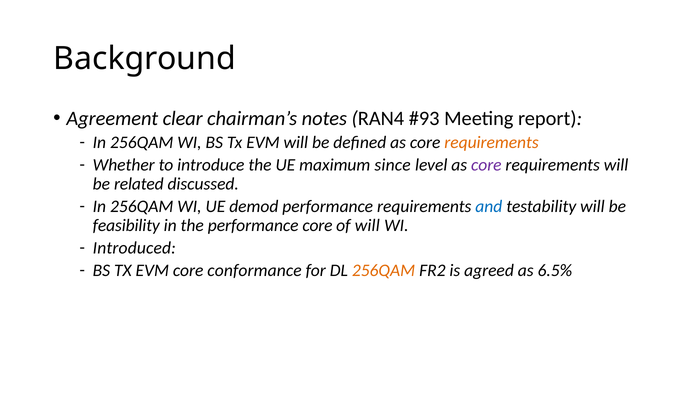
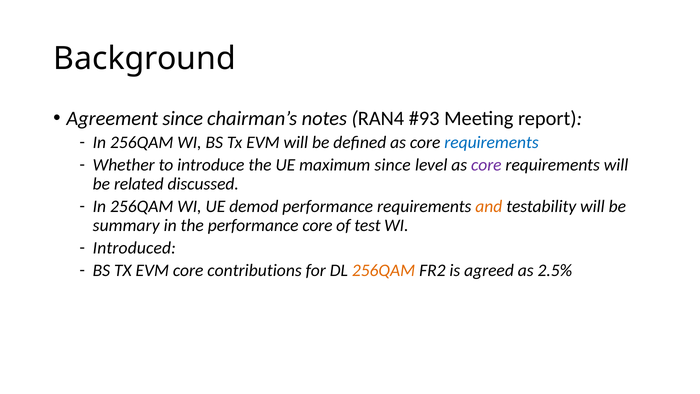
Agreement clear: clear -> since (183, 118)
requirements colour: orange -> blue (492, 142)
and colour: blue -> orange (489, 206)
feasibility: feasibility -> summary (126, 225)
of will: will -> test (367, 225)
conformance: conformance -> contributions (255, 270)
6.5%: 6.5% -> 2.5% (555, 270)
